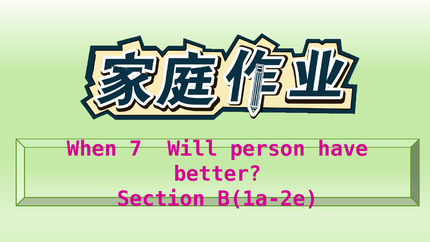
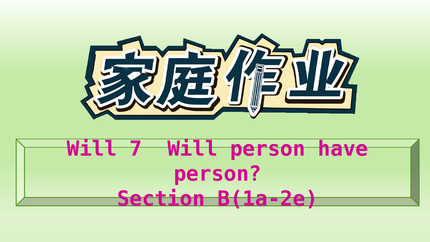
When: When -> Will (92, 149)
better: better -> person (218, 174)
